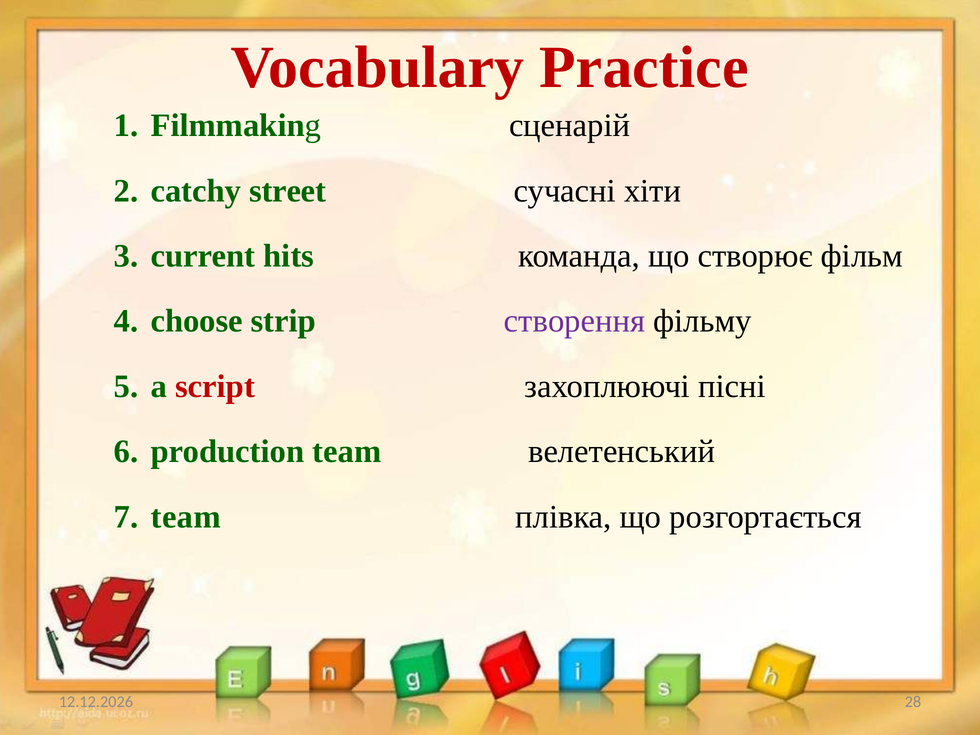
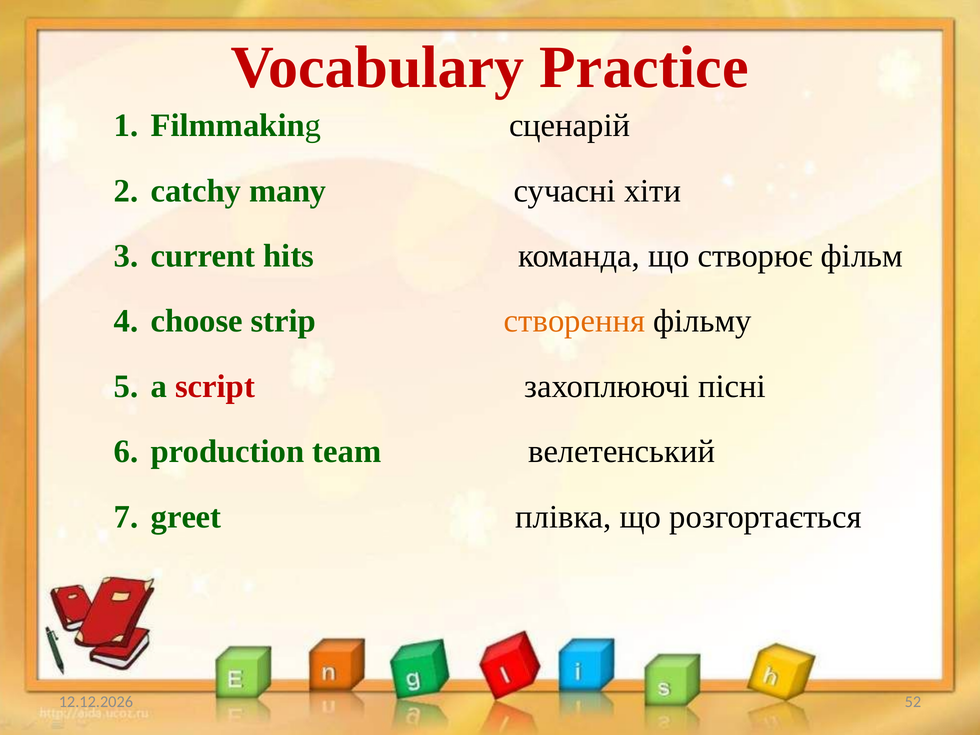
street: street -> many (288, 191)
створення colour: purple -> orange (575, 321)
team: team -> greet (186, 517)
28: 28 -> 52 (913, 702)
